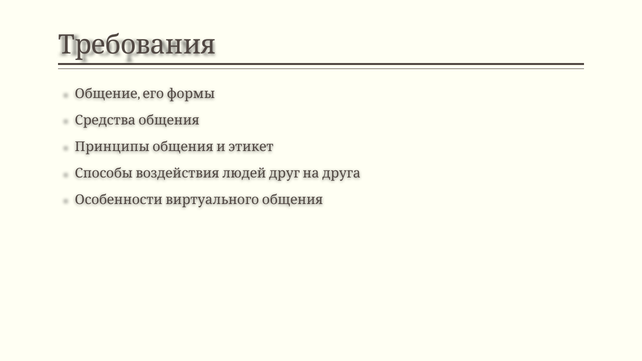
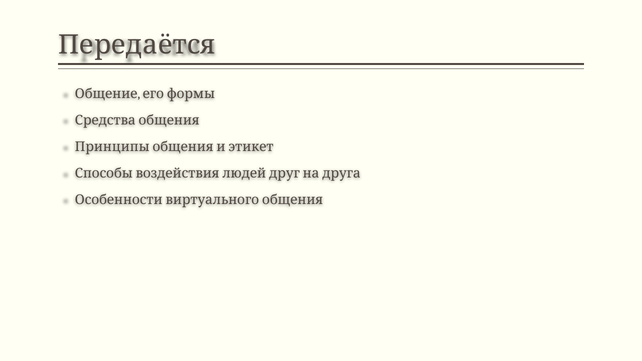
Требования: Требования -> Передаётся (137, 45)
